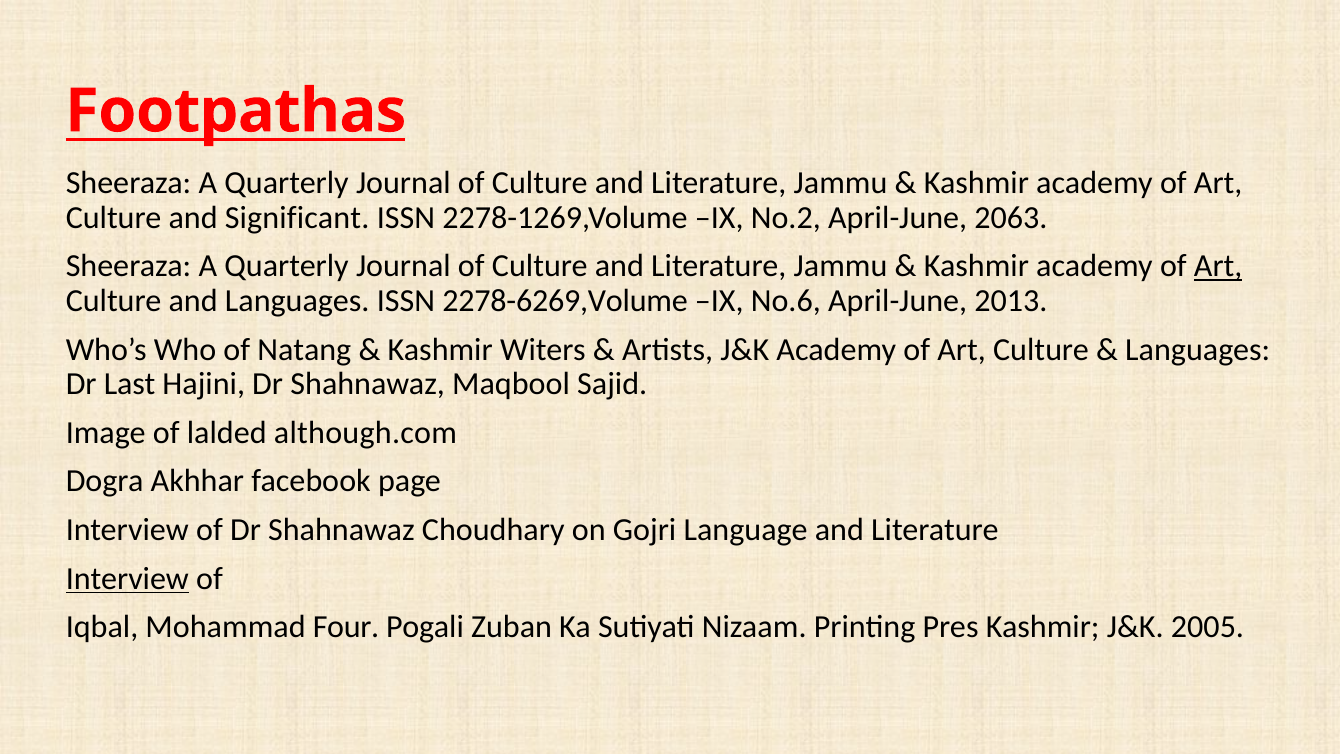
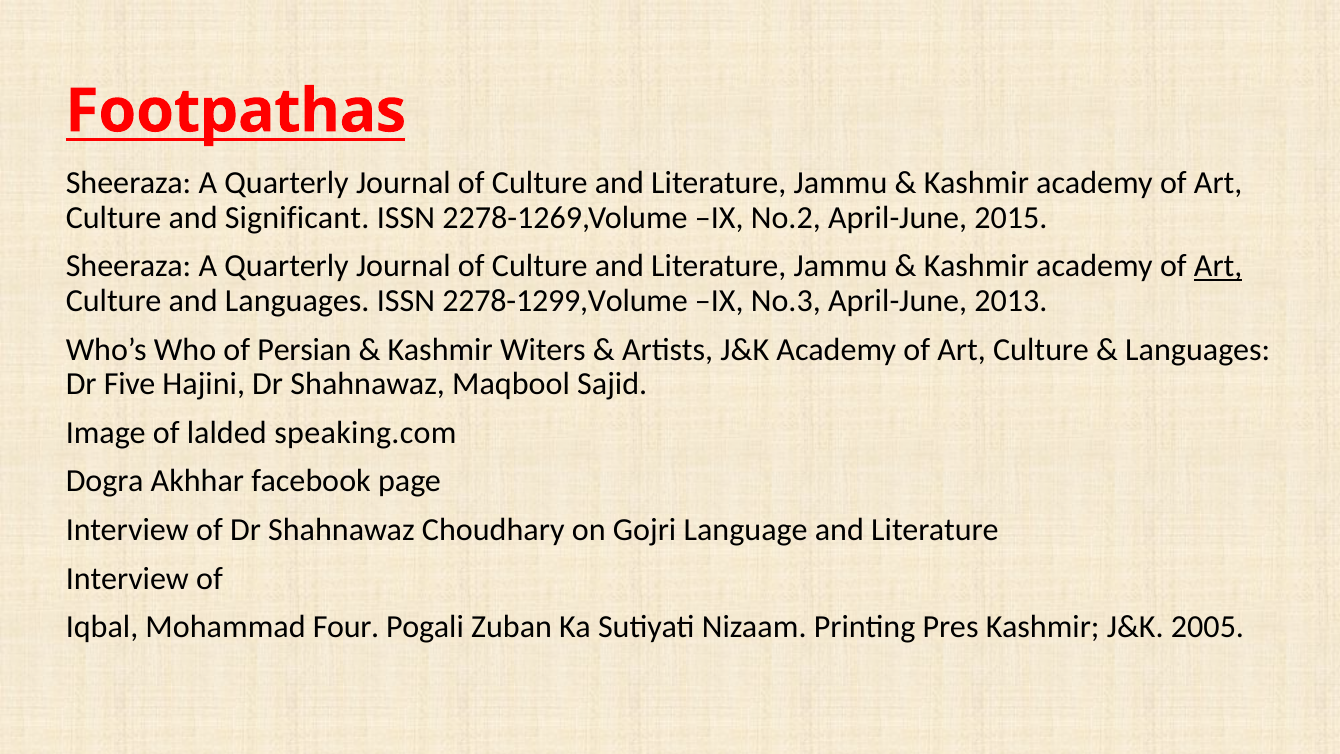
2063: 2063 -> 2015 (1011, 217)
2278-6269,Volume: 2278-6269,Volume -> 2278-1299,Volume (565, 301)
No.6: No.6 -> No.3 (786, 301)
Natang: Natang -> Persian (305, 349)
Last: Last -> Five (130, 384)
although.com: although.com -> speaking.com (365, 433)
Interview underline: present -> none (127, 578)
